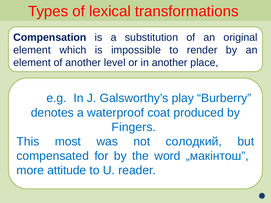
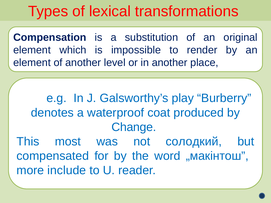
Fingers: Fingers -> Change (134, 127)
attitude: attitude -> include (67, 171)
